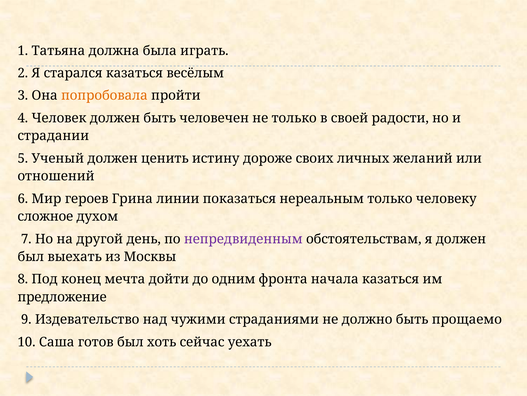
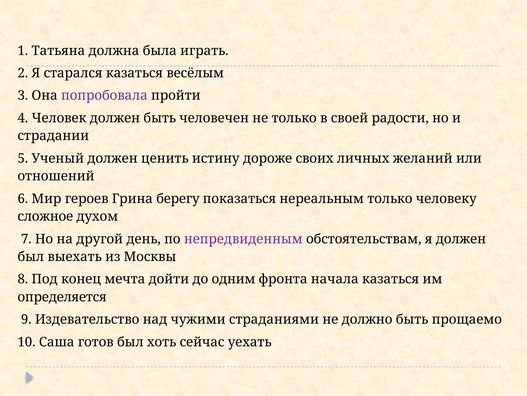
попробовала colour: orange -> purple (104, 95)
линии: линии -> берегу (178, 198)
предложение: предложение -> определяется (62, 297)
